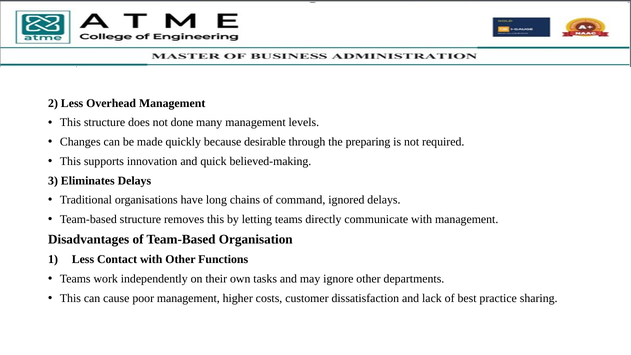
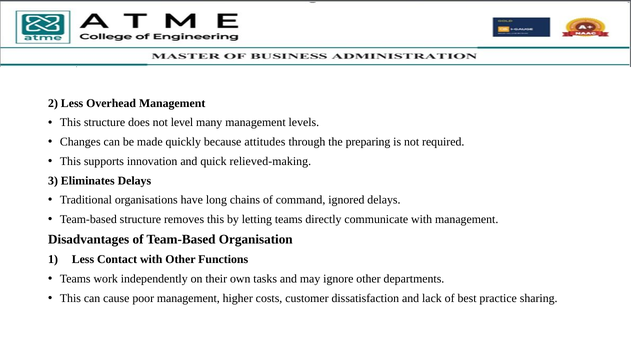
done: done -> level (182, 123)
desirable: desirable -> attitudes (265, 142)
believed-making: believed-making -> relieved-making (270, 161)
